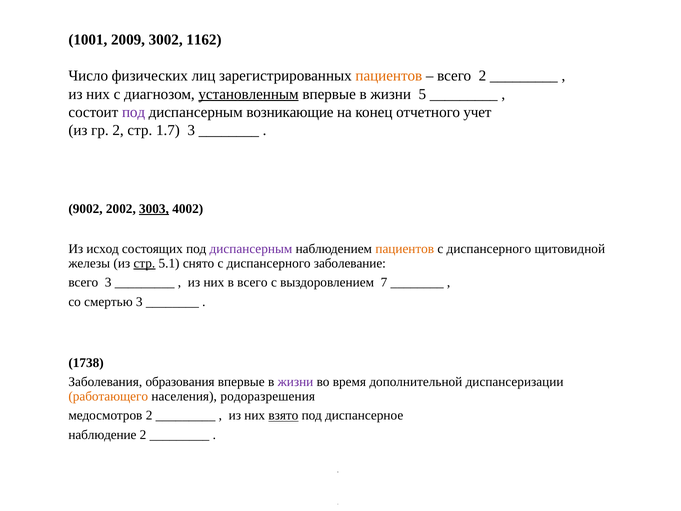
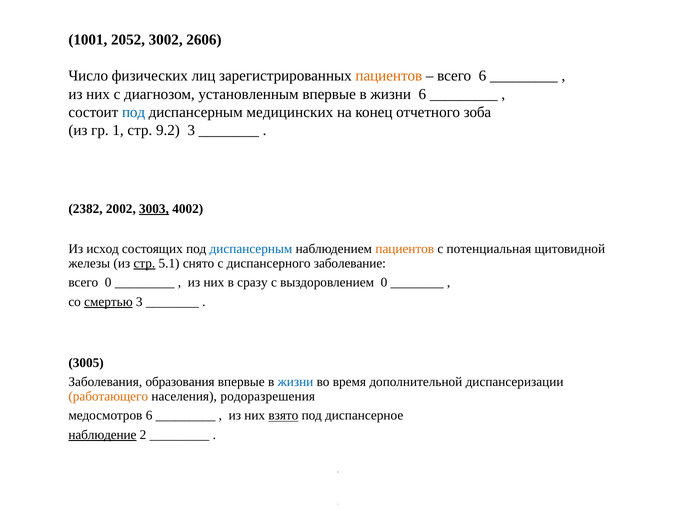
2009: 2009 -> 2052 (128, 40)
1162: 1162 -> 2606 (204, 40)
всего 2: 2 -> 6 (482, 76)
установленным underline: present -> none (249, 94)
жизни 5: 5 -> 6 (422, 94)
под colour: purple -> blue (134, 112)
возникающие: возникающие -> медицинских (290, 112)
учет: учет -> зоба (477, 112)
гр 2: 2 -> 1 (118, 130)
1.7: 1.7 -> 9.2 (168, 130)
9002: 9002 -> 2382 (86, 209)
диспансерным colour: purple -> blue (251, 249)
диспансерного: диспансерного -> потенциальная (489, 249)
всего 3: 3 -> 0 (108, 282)
в всего: всего -> сразу (252, 282)
выздоровлением 7: 7 -> 0 (384, 282)
смертью underline: none -> present (108, 302)
1738: 1738 -> 3005 (86, 362)
жизни colour: purple -> blue (295, 382)
медосмотров 2: 2 -> 6 (149, 415)
наблюдение underline: none -> present (102, 435)
